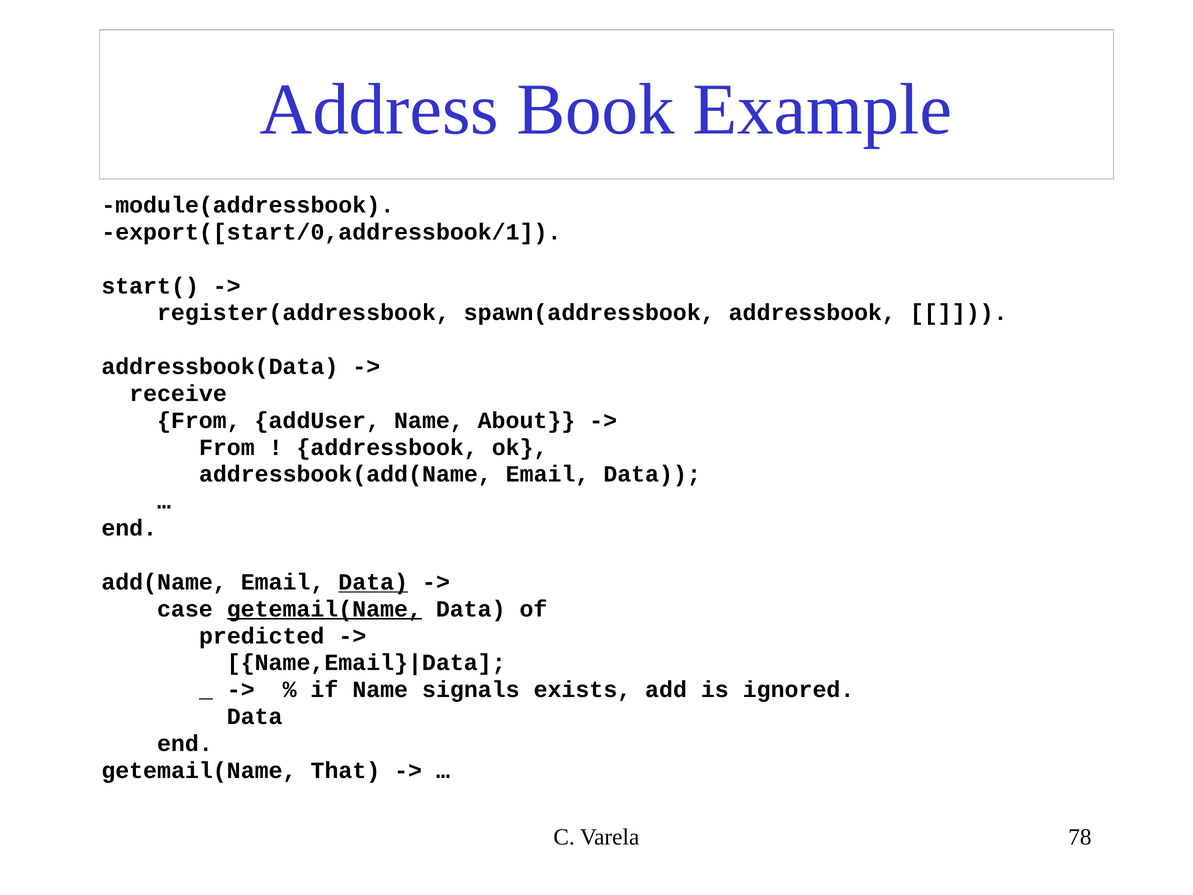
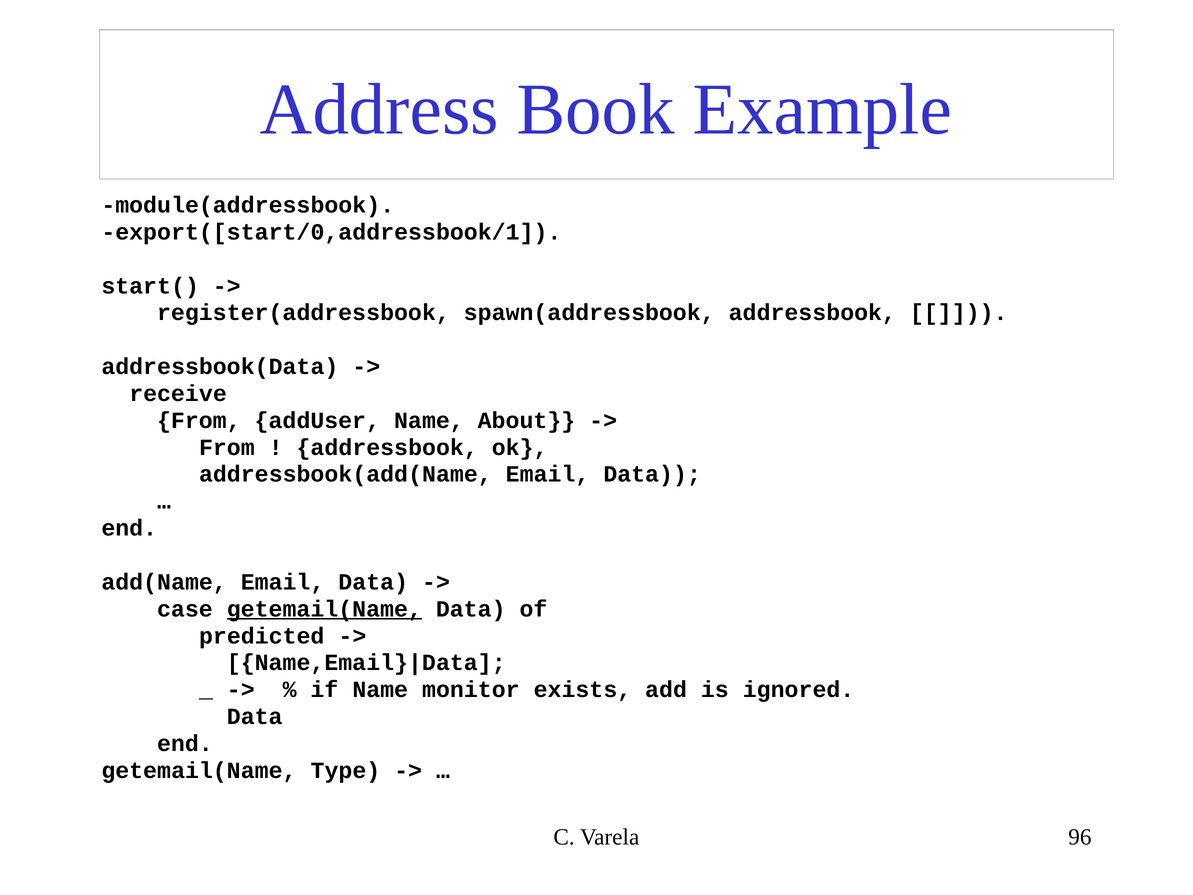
Data underline: present -> none (373, 582)
signals: signals -> monitor (471, 689)
That: That -> Type (345, 770)
78: 78 -> 96 (1080, 837)
